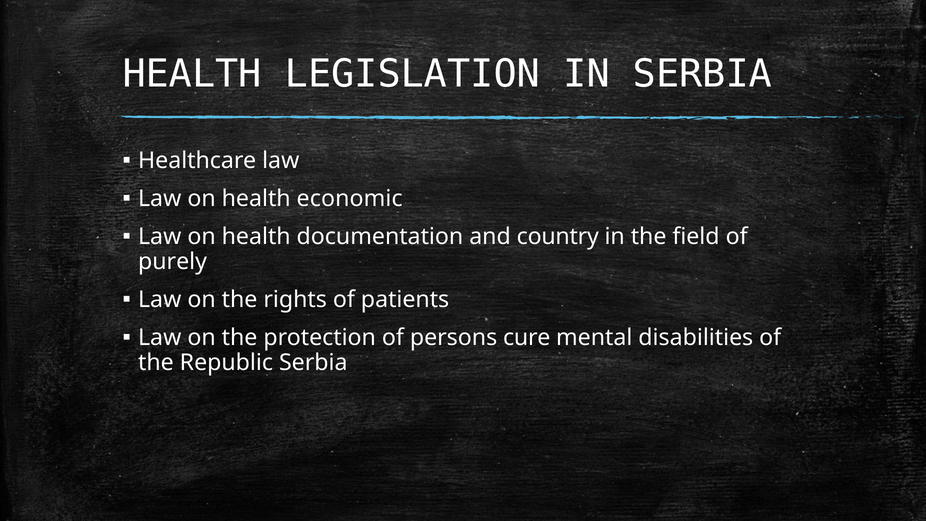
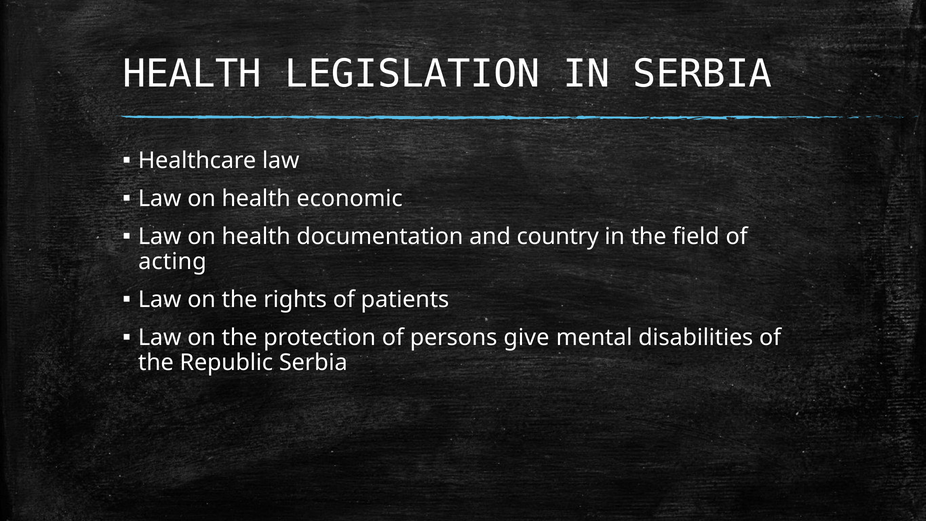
purely: purely -> acting (172, 262)
cure: cure -> give (526, 338)
